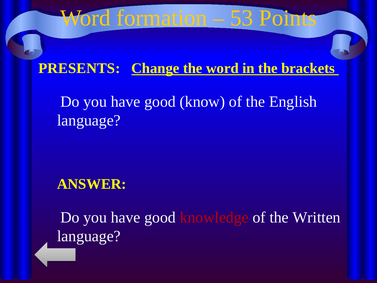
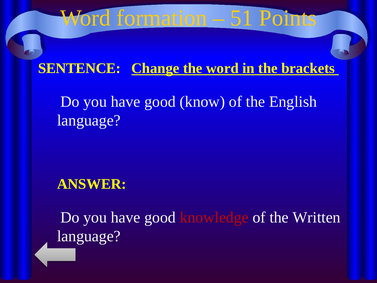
53: 53 -> 51 (242, 18)
PRESENTS: PRESENTS -> SENTENCE (79, 68)
